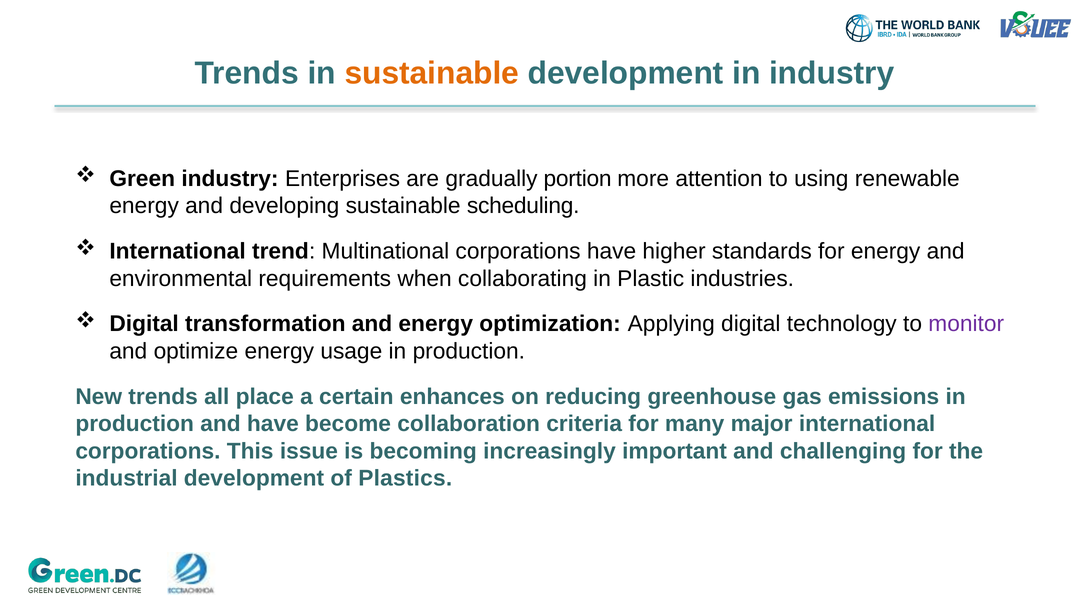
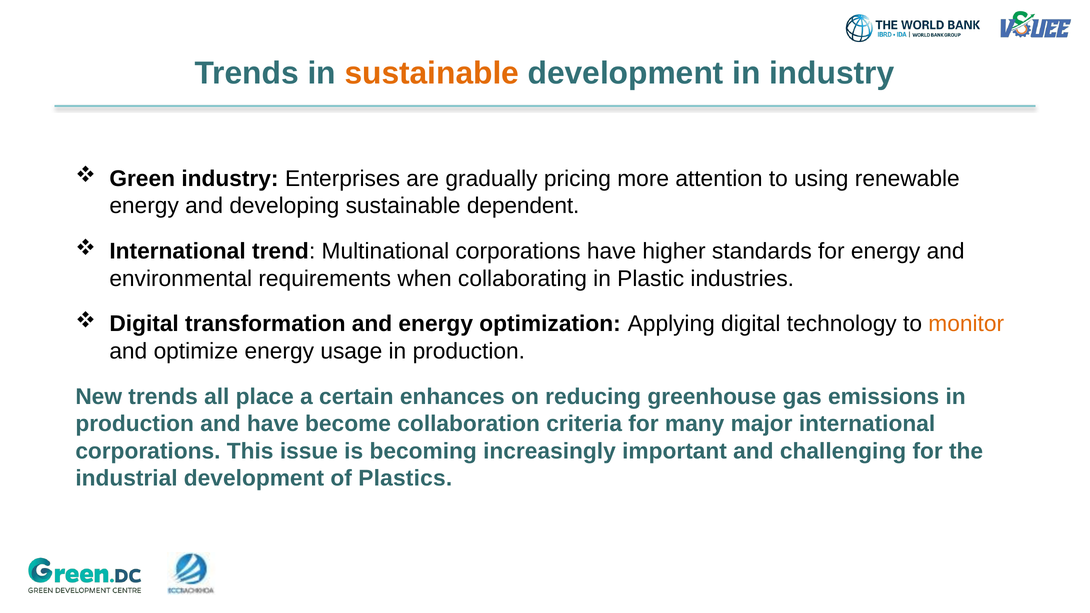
portion: portion -> pricing (577, 179)
scheduling: scheduling -> dependent (523, 206)
monitor colour: purple -> orange (966, 324)
